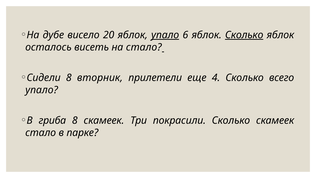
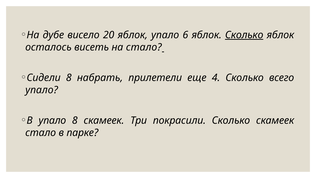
упало underline: present -> none (165, 35)
вторник: вторник -> набрать (100, 78)
В гриба: гриба -> упало (52, 120)
